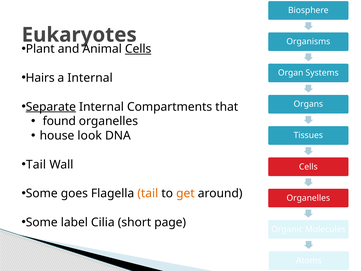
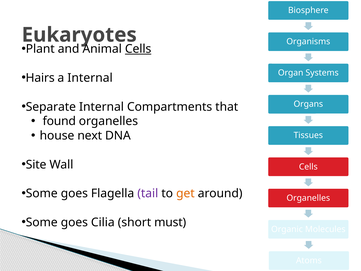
Separate underline: present -> none (51, 107)
look: look -> next (90, 136)
Tail: Tail -> Site (36, 164)
tail colour: orange -> purple (148, 193)
label: label -> goes (74, 222)
page: page -> must (170, 222)
